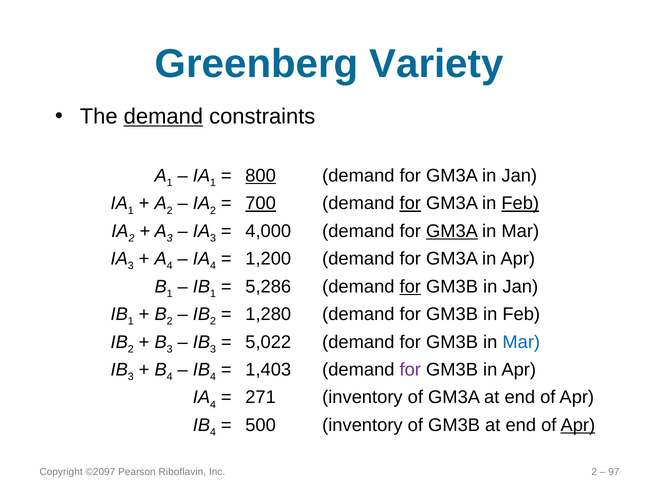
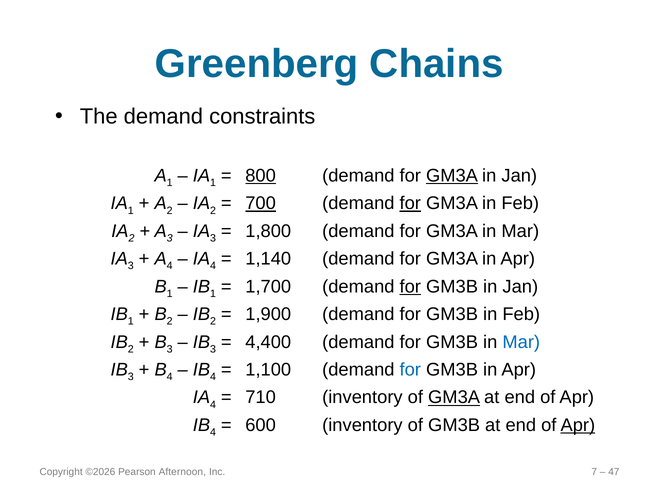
Variety: Variety -> Chains (437, 64)
demand underline: present -> none (163, 117)
GM3A underline: none -> present (452, 176)
Feb underline: present -> none (520, 204)
4,000: 4,000 -> 1,800 (268, 231)
GM3A underline: present -> none (452, 231)
1,200: 1,200 -> 1,140 (268, 259)
5,286: 5,286 -> 1,700 (268, 287)
1,280: 1,280 -> 1,900 (268, 314)
5,022: 5,022 -> 4,400 (268, 342)
1,403: 1,403 -> 1,100 (268, 370)
for colour: purple -> blue (410, 370)
271: 271 -> 710 (261, 398)
GM3A underline: none -> present (454, 398)
500: 500 -> 600 (261, 425)
©2097: ©2097 -> ©2026 (100, 472)
Riboflavin: Riboflavin -> Afternoon (182, 472)
Inc 2: 2 -> 7 (594, 472)
97: 97 -> 47 (614, 472)
